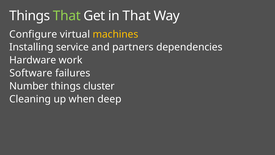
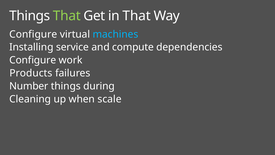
machines colour: yellow -> light blue (115, 34)
partners: partners -> compute (133, 47)
Hardware: Hardware -> Configure (33, 60)
Software: Software -> Products (31, 73)
cluster: cluster -> during (99, 86)
deep: deep -> scale (110, 99)
